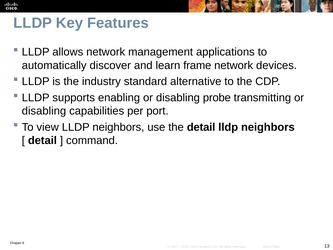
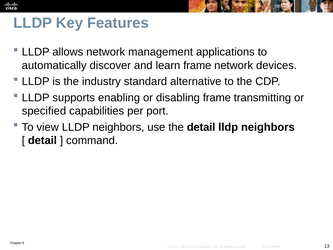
disabling probe: probe -> frame (217, 98)
disabling: disabling -> specified (44, 111)
